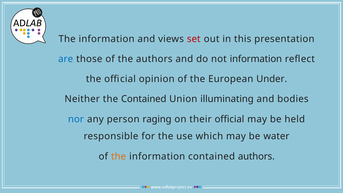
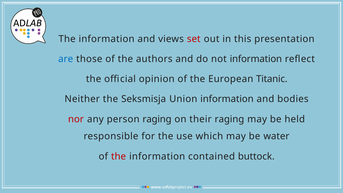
Under: Under -> Titanic (272, 79)
the Contained: Contained -> Seksmisja (144, 99)
Union illuminating: illuminating -> information (227, 99)
nor colour: blue -> red (76, 119)
their official: official -> raging (229, 119)
the colour: orange -> red (119, 156)
contained authors: authors -> buttock (256, 156)
